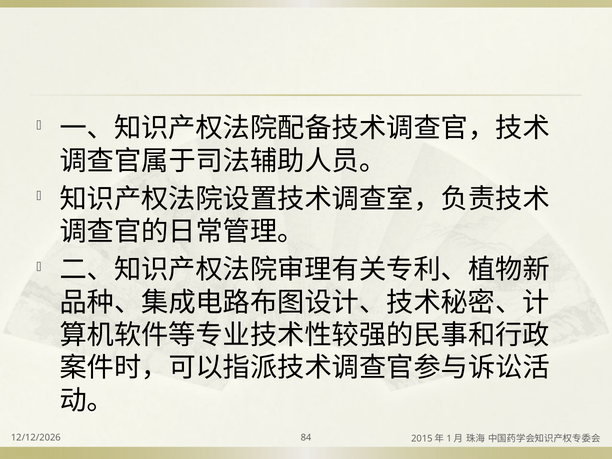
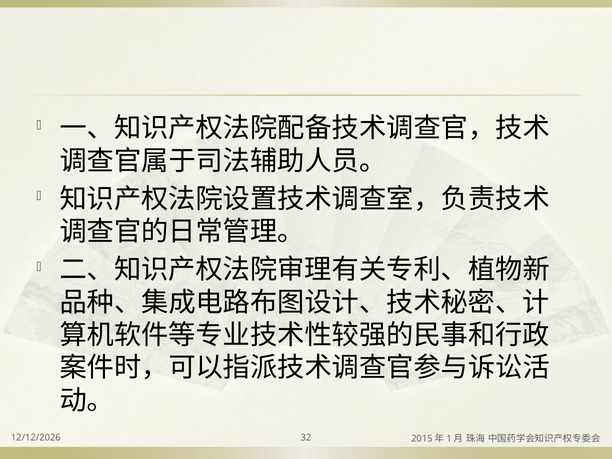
84: 84 -> 32 (306, 438)
